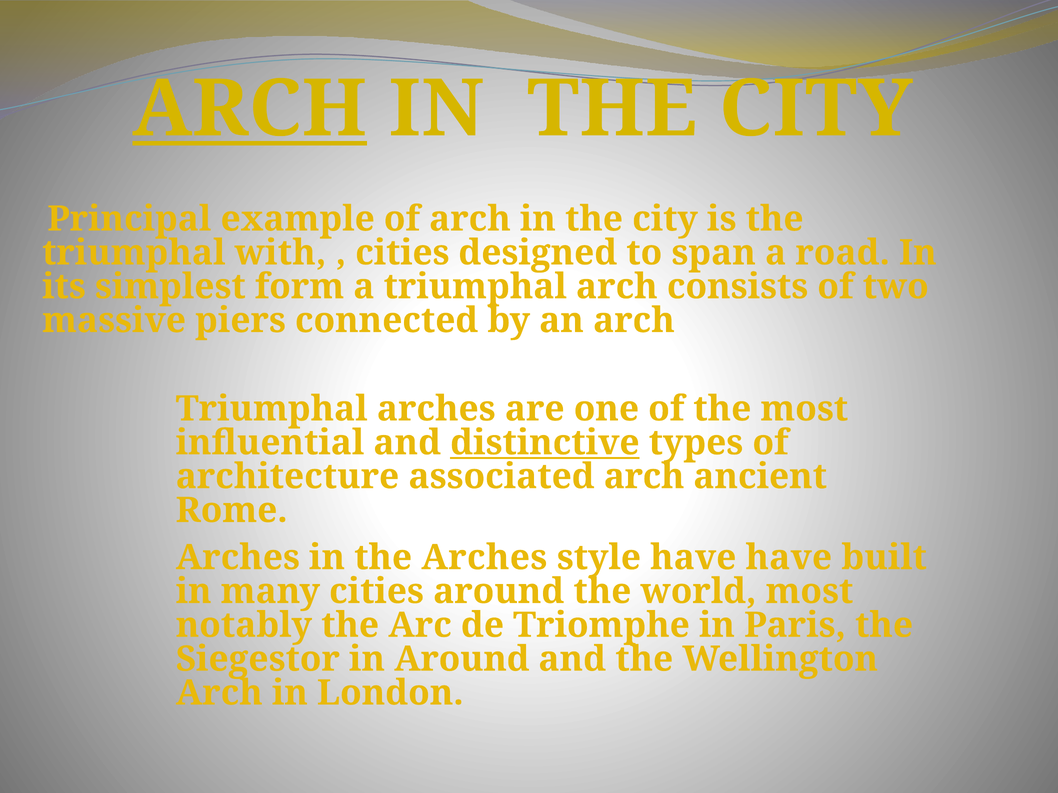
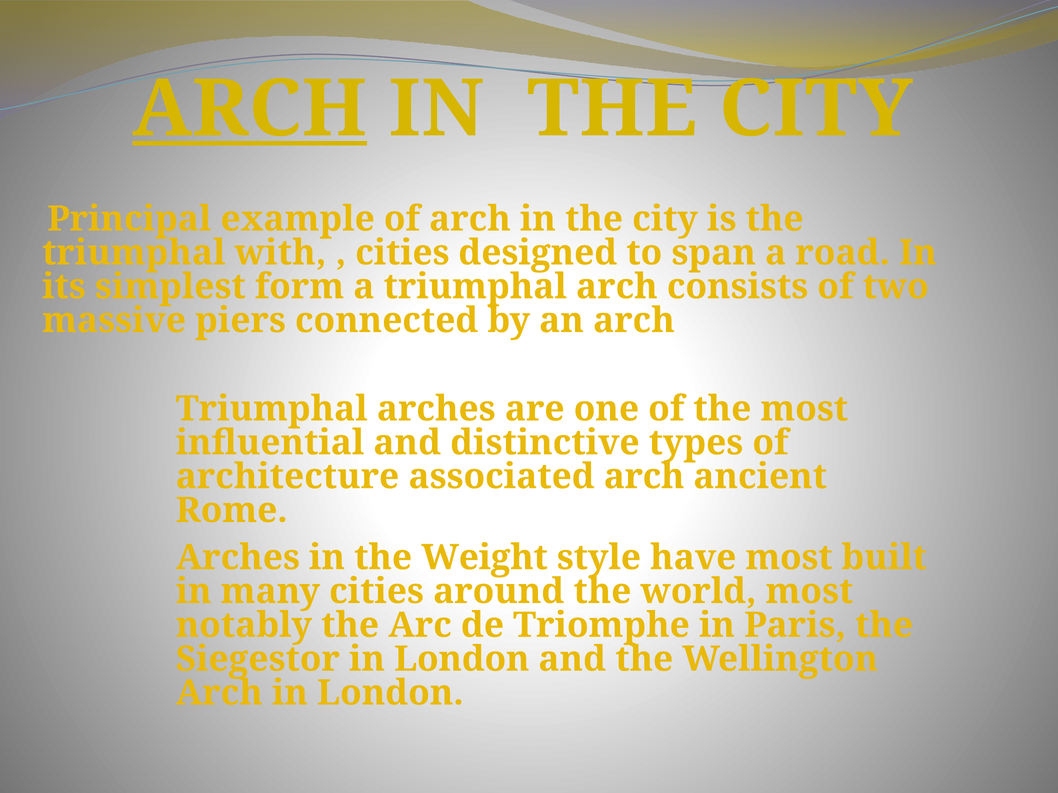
distinctive underline: present -> none (545, 443)
the Arches: Arches -> Weight (485, 558)
have have: have -> most (789, 558)
Siegestor in Around: Around -> London (462, 659)
